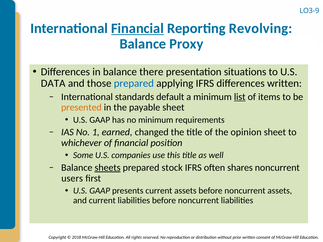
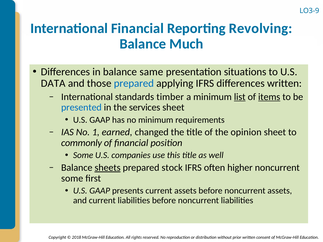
Financial underline: present -> none (137, 28)
Proxy: Proxy -> Much (186, 44)
there: there -> same (151, 72)
default: default -> timber (170, 97)
items underline: none -> present (269, 97)
presented colour: orange -> blue (81, 108)
payable: payable -> services (145, 108)
whichever: whichever -> commonly (82, 143)
shares: shares -> higher (240, 168)
users: users -> some (72, 178)
